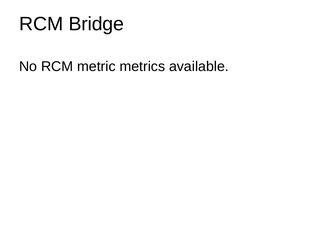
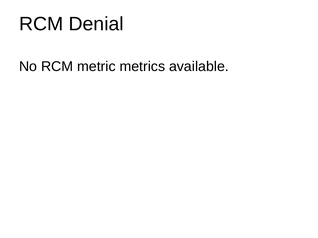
Bridge: Bridge -> Denial (96, 24)
